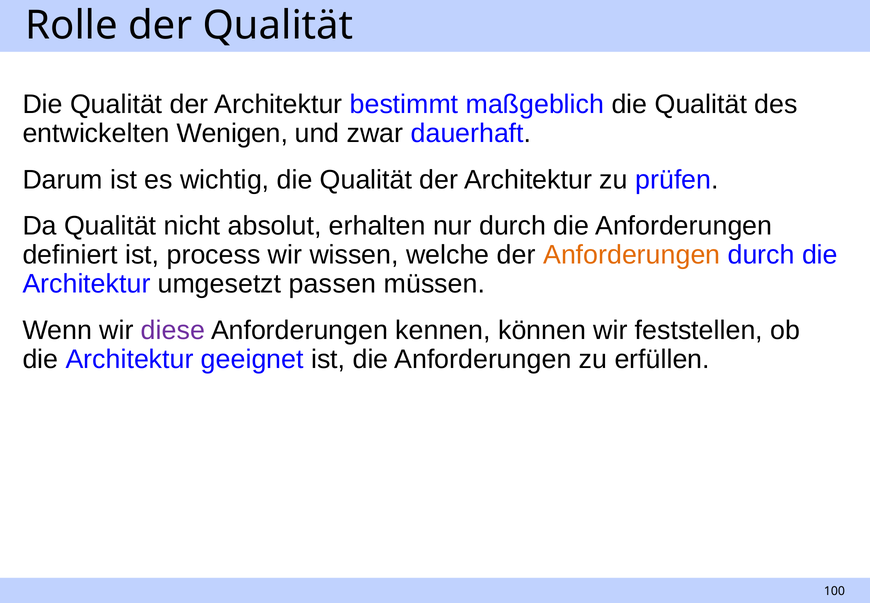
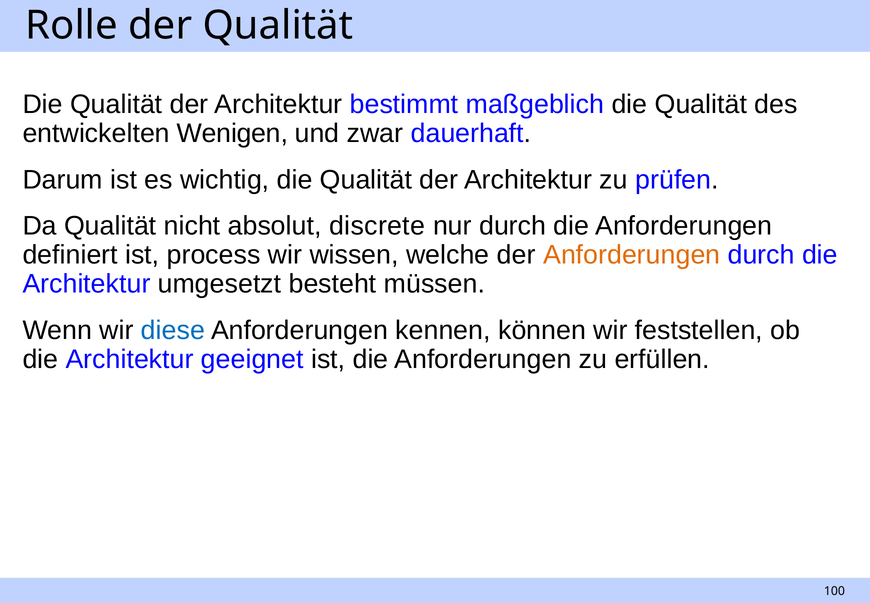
erhalten: erhalten -> discrete (377, 226)
passen: passen -> besteht (333, 284)
diese colour: purple -> blue (173, 330)
